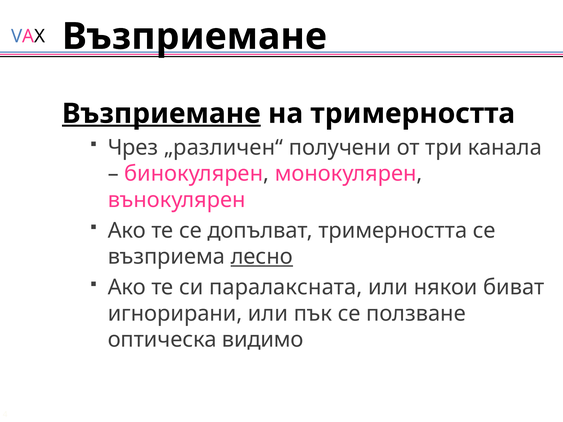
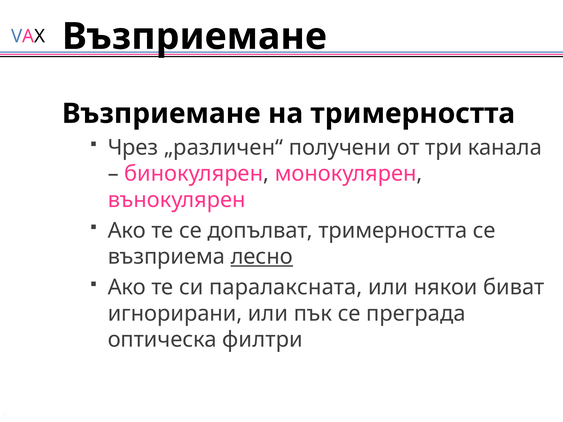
Възприемане underline: present -> none (161, 114)
ползване: ползване -> преграда (416, 314)
видимо: видимо -> филтри (263, 340)
